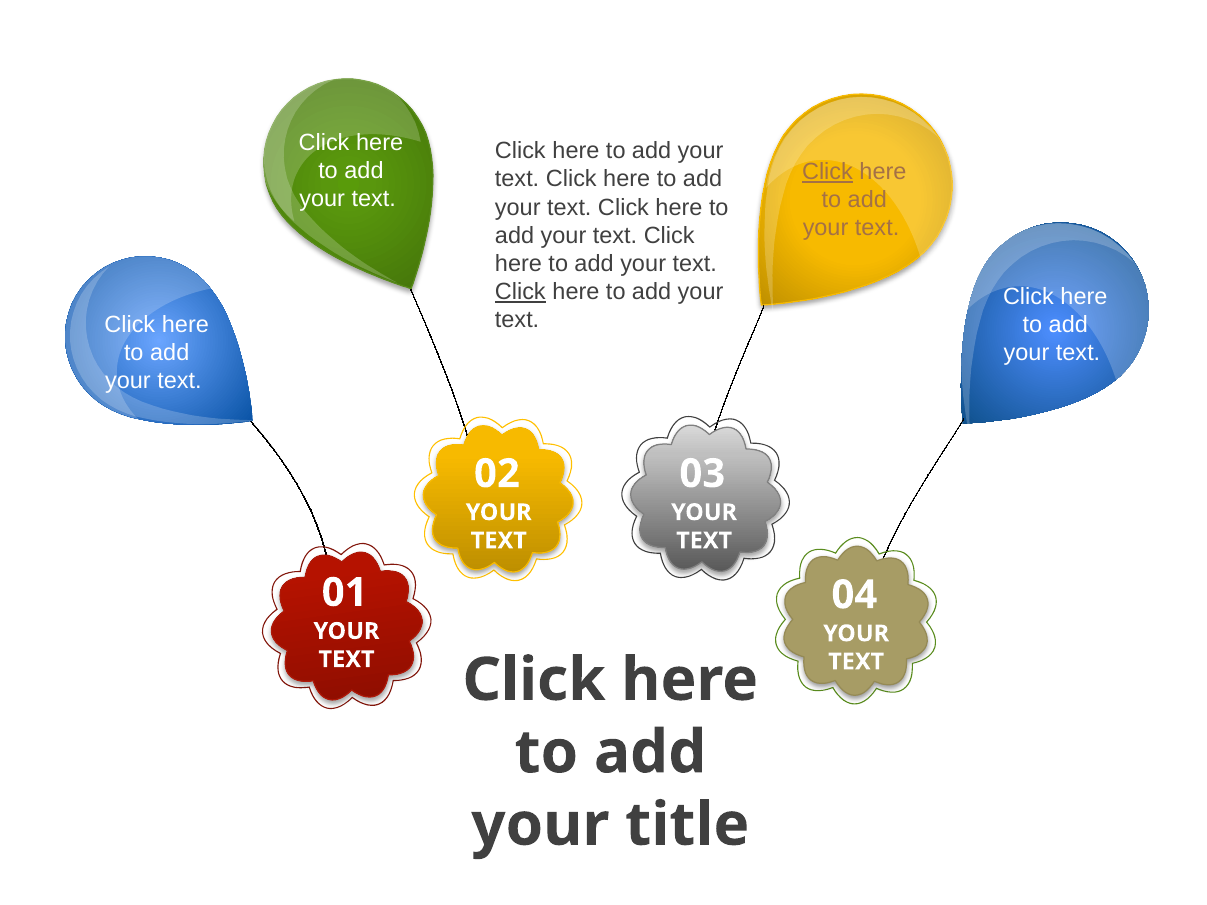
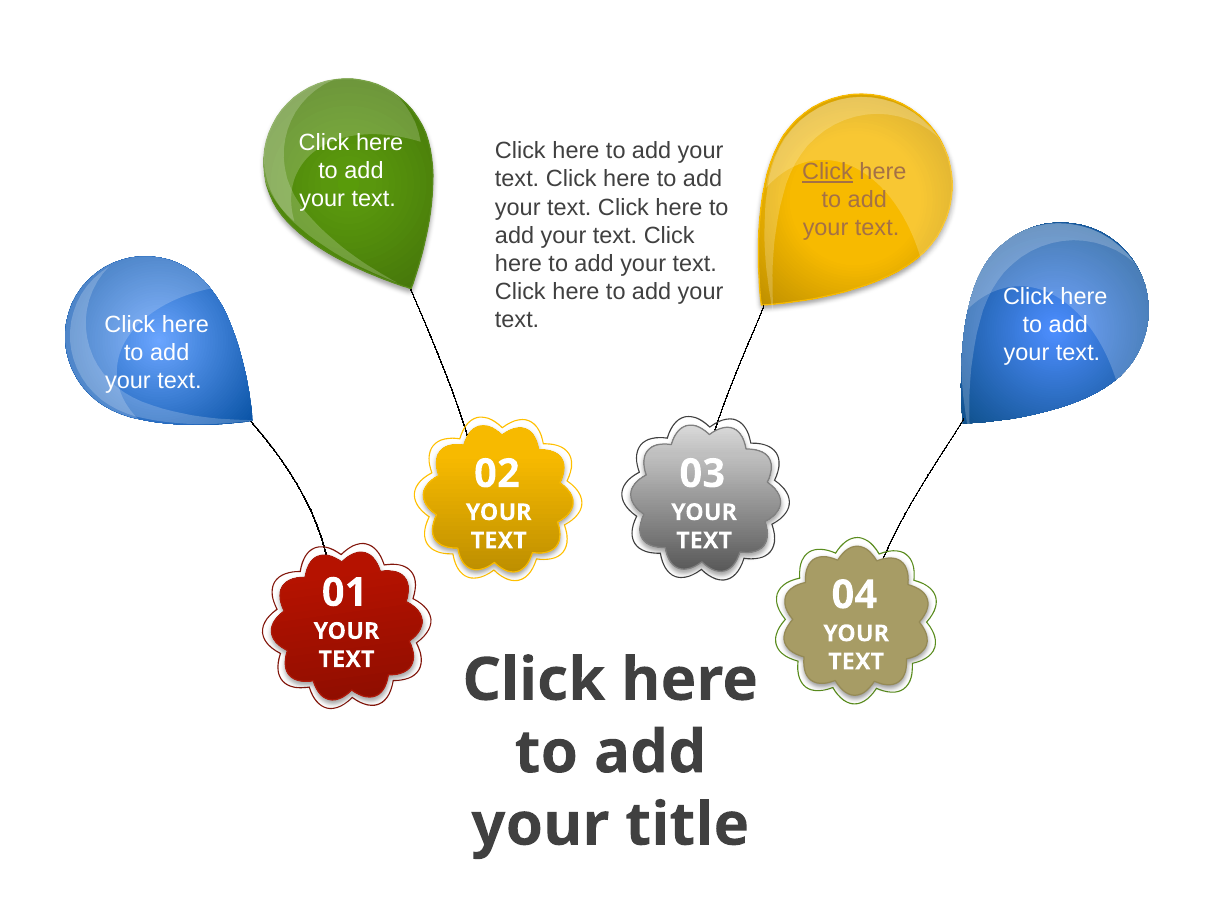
Click underline: present -> none (520, 292)
